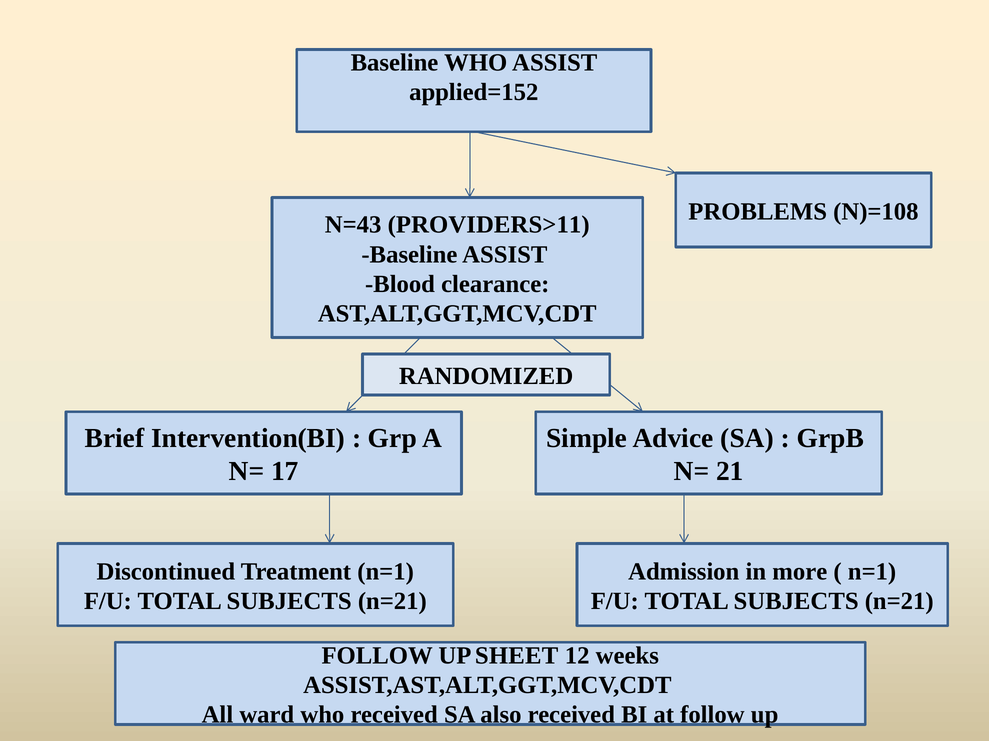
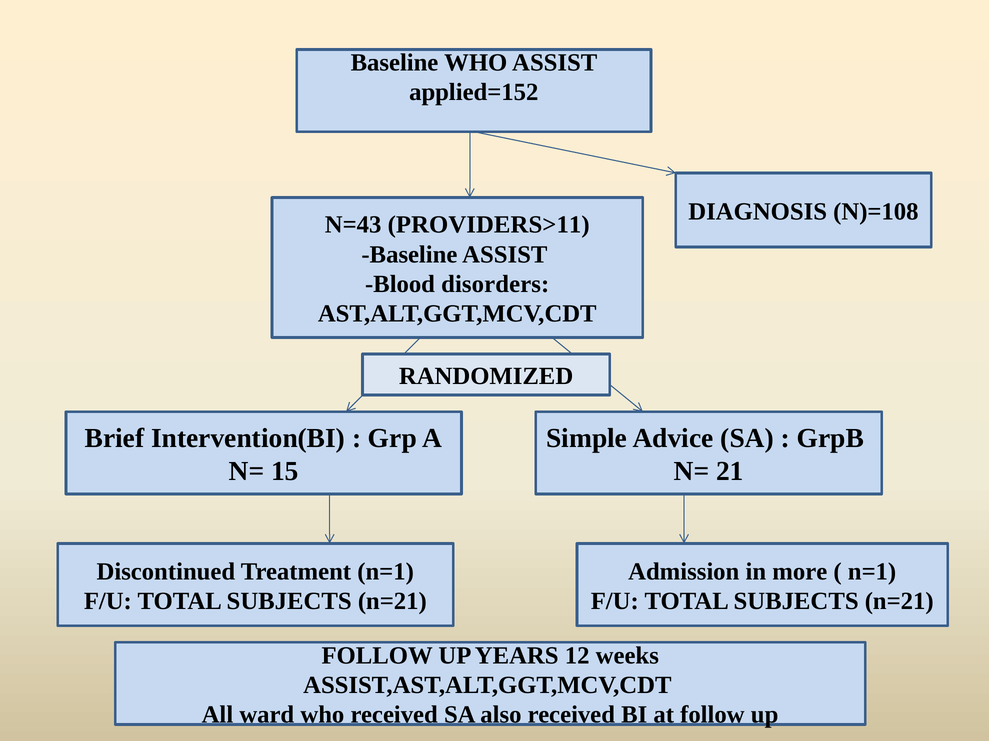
PROBLEMS: PROBLEMS -> DIAGNOSIS (758, 212)
clearance: clearance -> disorders (495, 284)
17: 17 -> 15 (285, 472)
SHEET: SHEET -> YEARS (517, 656)
